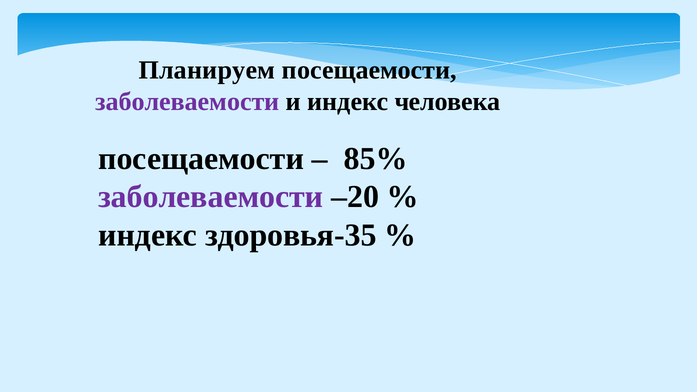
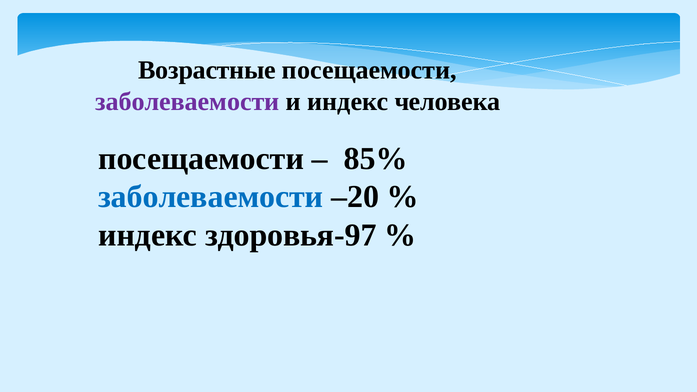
Планируем: Планируем -> Возрастные (207, 70)
заболеваемости colour: purple -> blue (211, 197)
здоровья-35: здоровья-35 -> здоровья-97 (291, 235)
